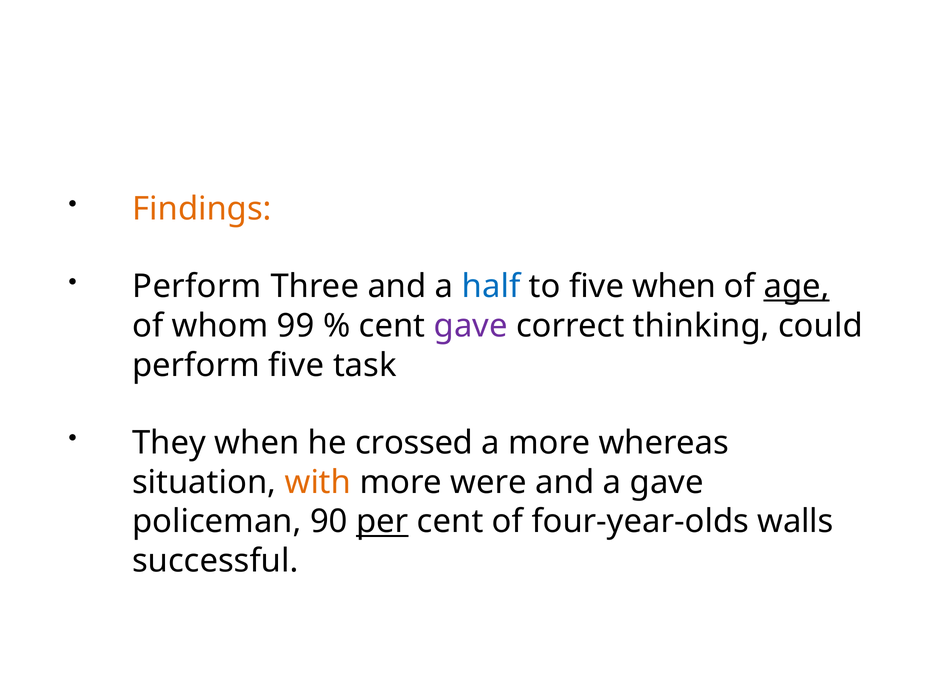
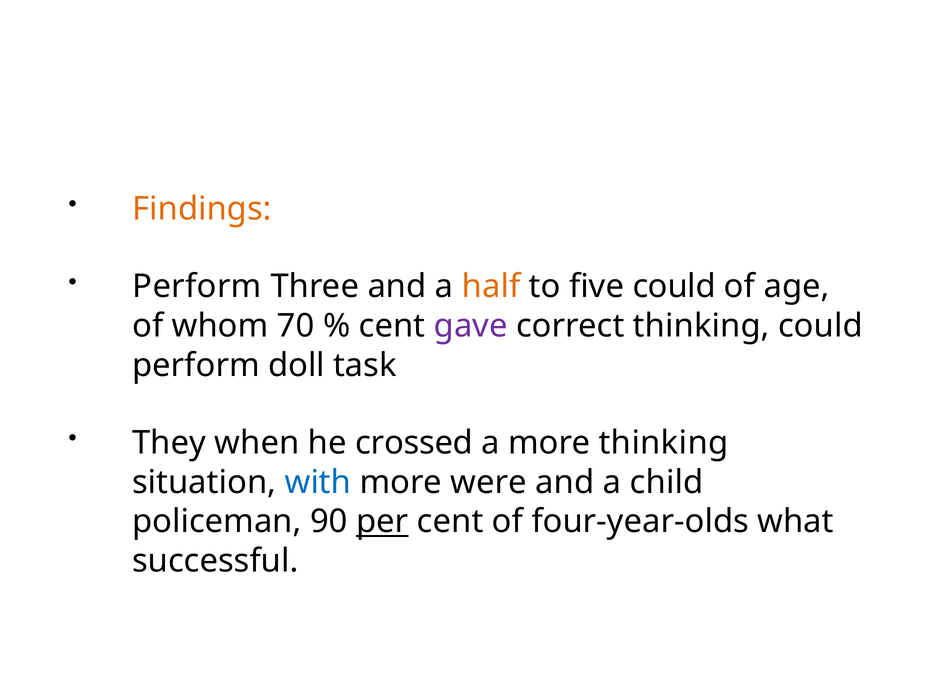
half colour: blue -> orange (491, 287)
five when: when -> could (674, 287)
age underline: present -> none (797, 287)
99: 99 -> 70 (296, 326)
perform five: five -> doll (297, 366)
more whereas: whereas -> thinking (664, 443)
with colour: orange -> blue (318, 483)
a gave: gave -> child (667, 483)
walls: walls -> what (795, 522)
